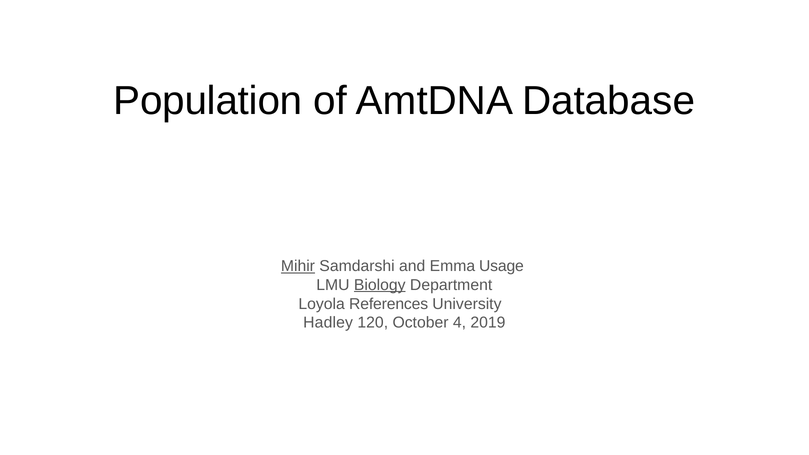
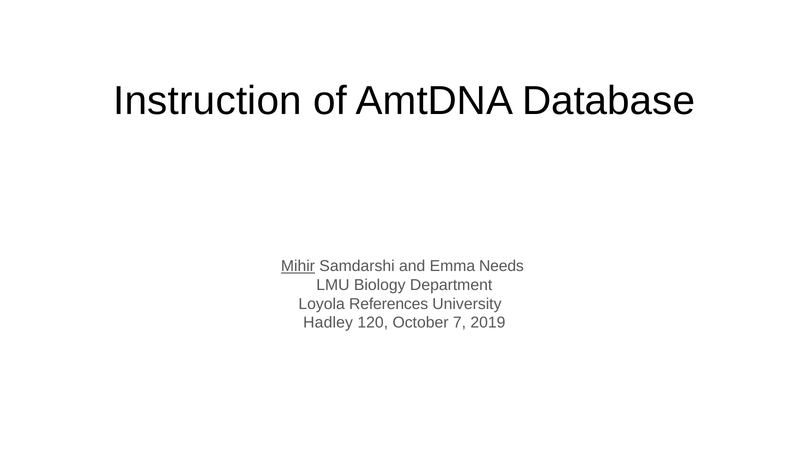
Population: Population -> Instruction (208, 101)
Usage: Usage -> Needs (501, 266)
Biology underline: present -> none (380, 285)
4: 4 -> 7 (459, 323)
